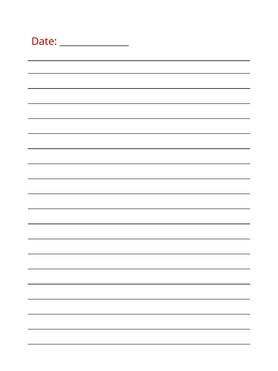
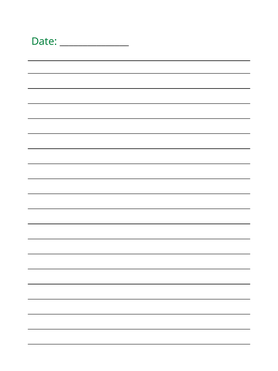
Date colour: red -> green (44, 41)
